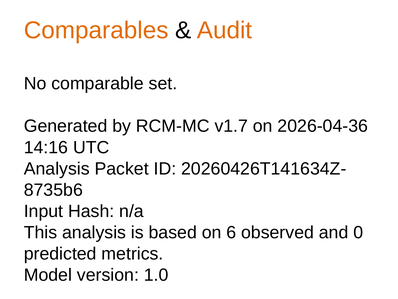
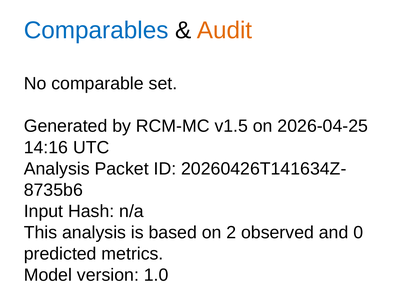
Comparables colour: orange -> blue (96, 30)
v1.7: v1.7 -> v1.5 (231, 126)
2026-04-36: 2026-04-36 -> 2026-04-25 (323, 126)
6: 6 -> 2 (231, 232)
